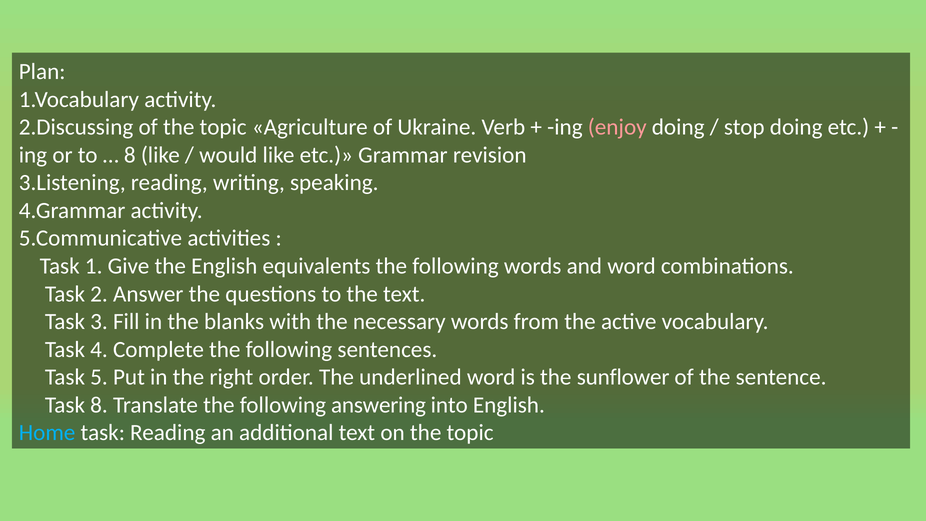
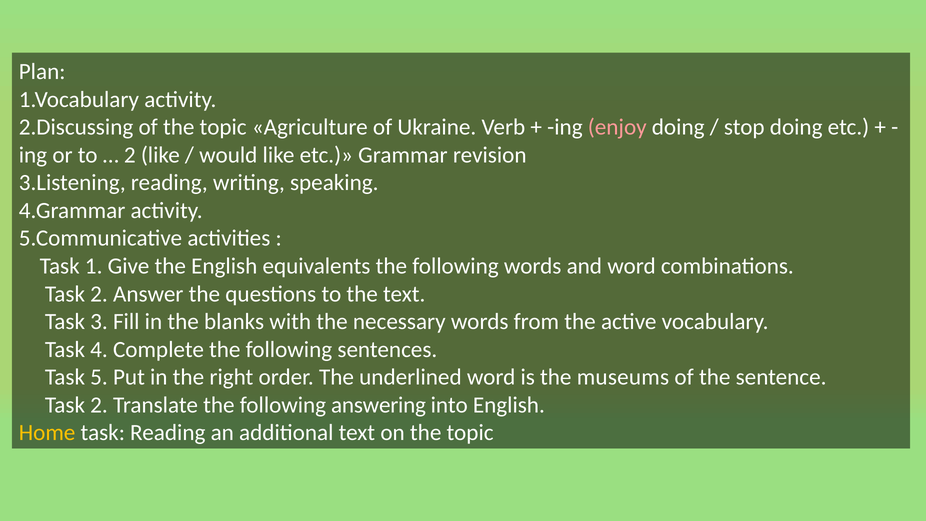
8: 8 -> 2 (130, 155)
sunflower: sunflower -> museums (623, 377)
8: 8 -> 2 (99, 405)
Home colour: light blue -> yellow (47, 433)
